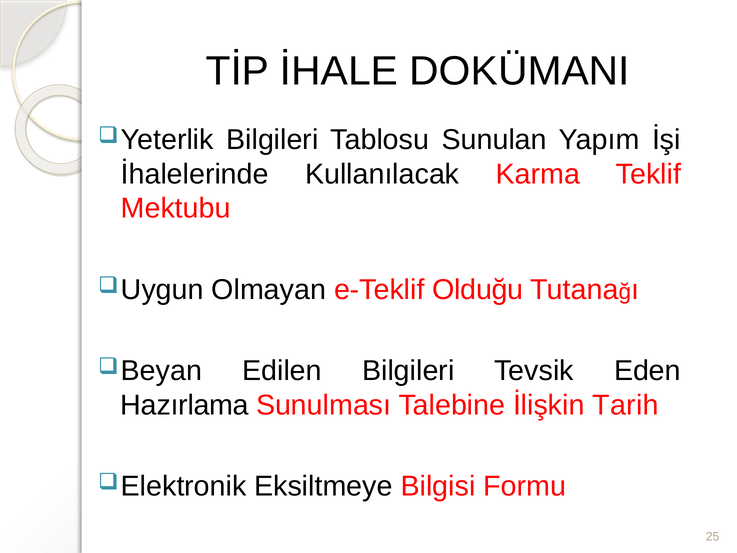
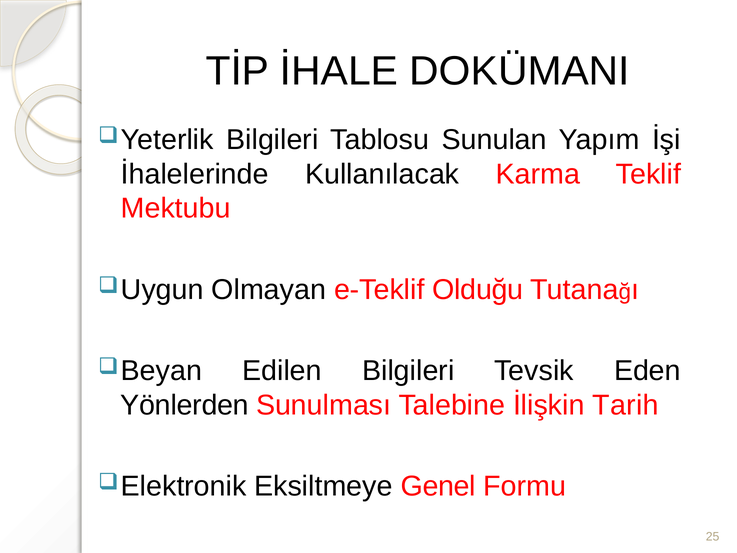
Hazırlama: Hazırlama -> Yönlerden (185, 405)
Bilgisi: Bilgisi -> Genel (438, 486)
